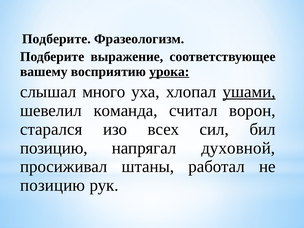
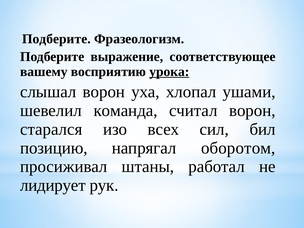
слышал много: много -> ворон (104, 92)
ушами underline: present -> none (249, 92)
духовной: духовной -> оборотом (238, 148)
позицию: позицию -> лидирует (53, 185)
